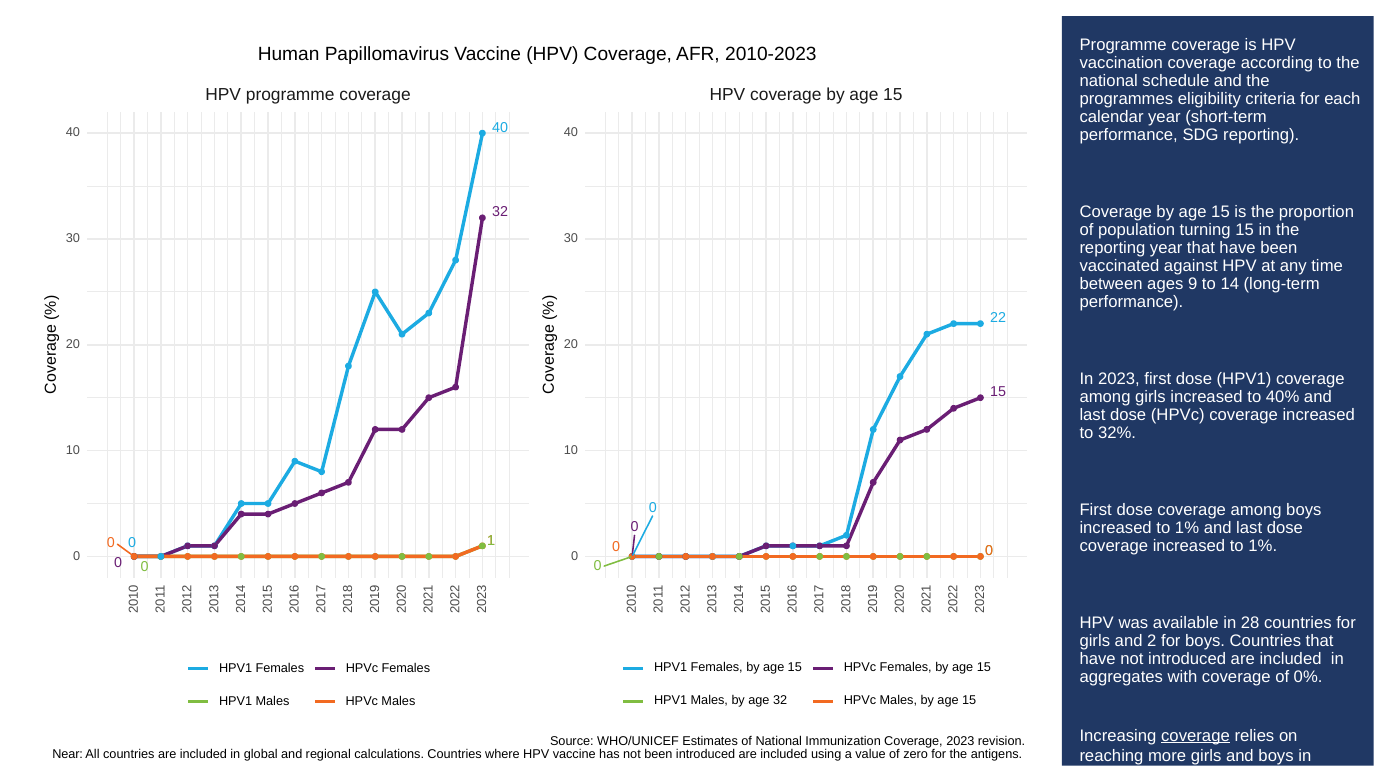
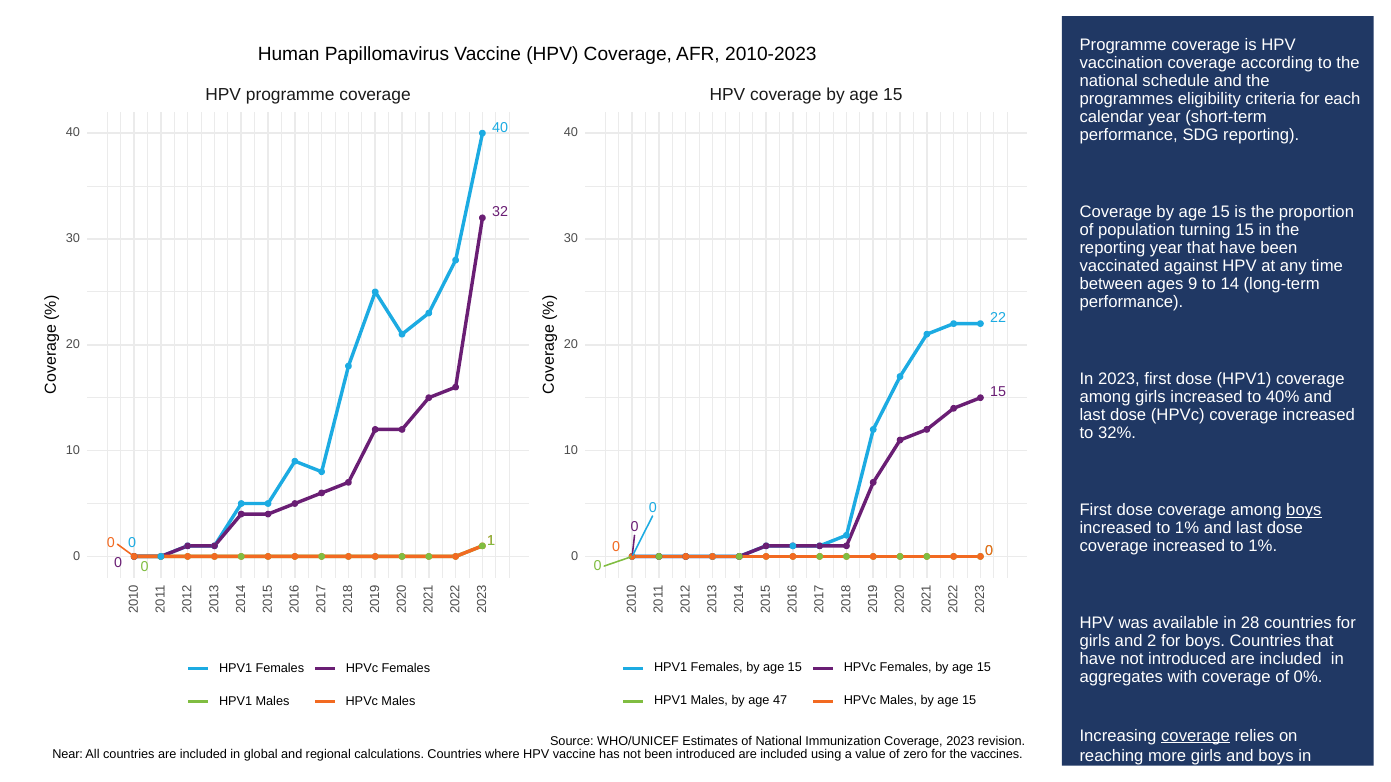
boys underline: none -> present (1304, 510)
age 32: 32 -> 47 (780, 700)
antigens: antigens -> vaccines (997, 755)
